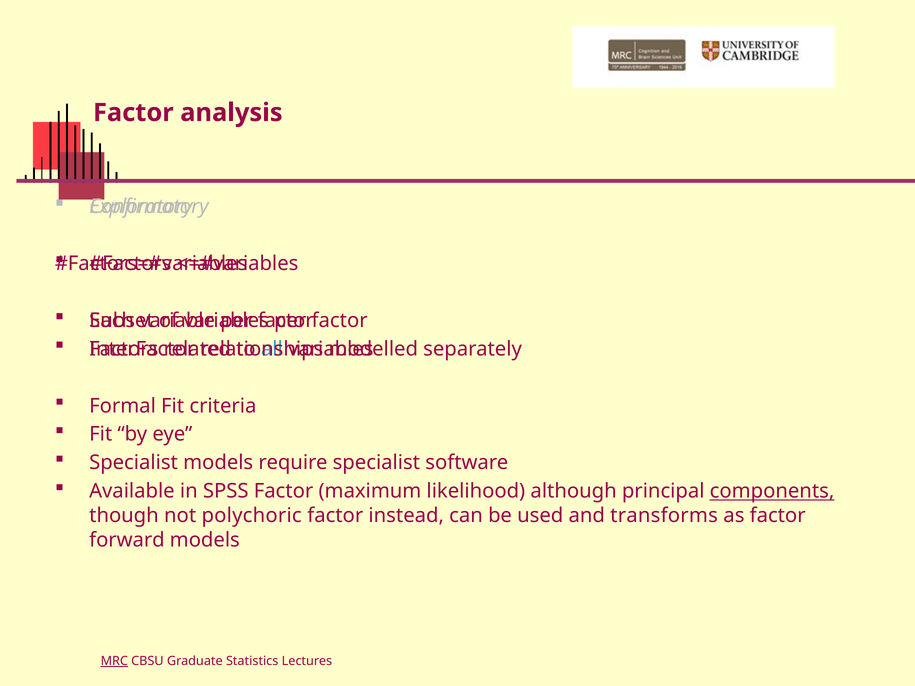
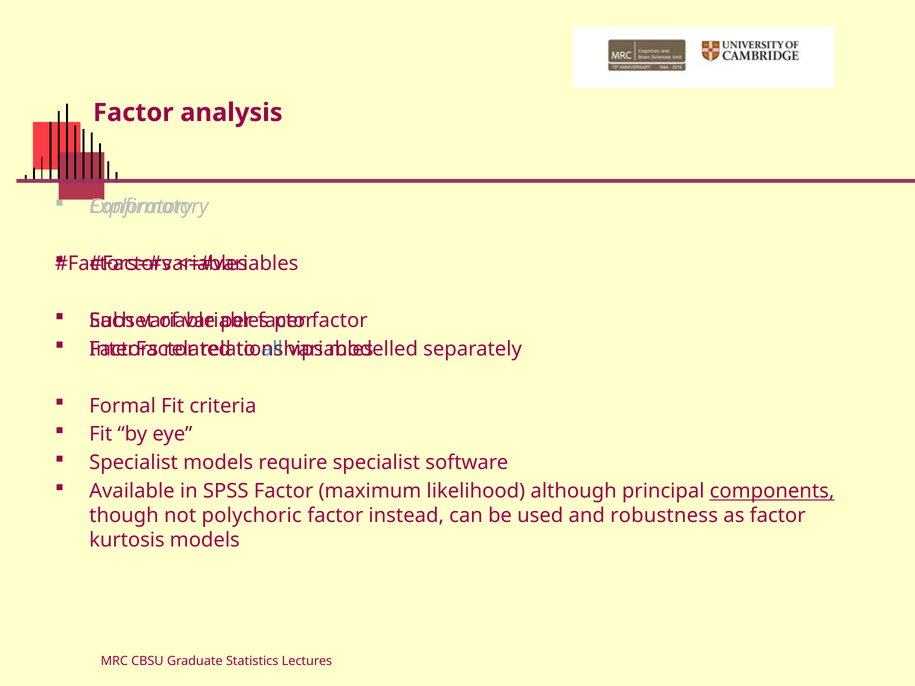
transforms: transforms -> robustness (664, 516)
forward: forward -> kurtosis (127, 540)
MRC underline: present -> none (114, 661)
